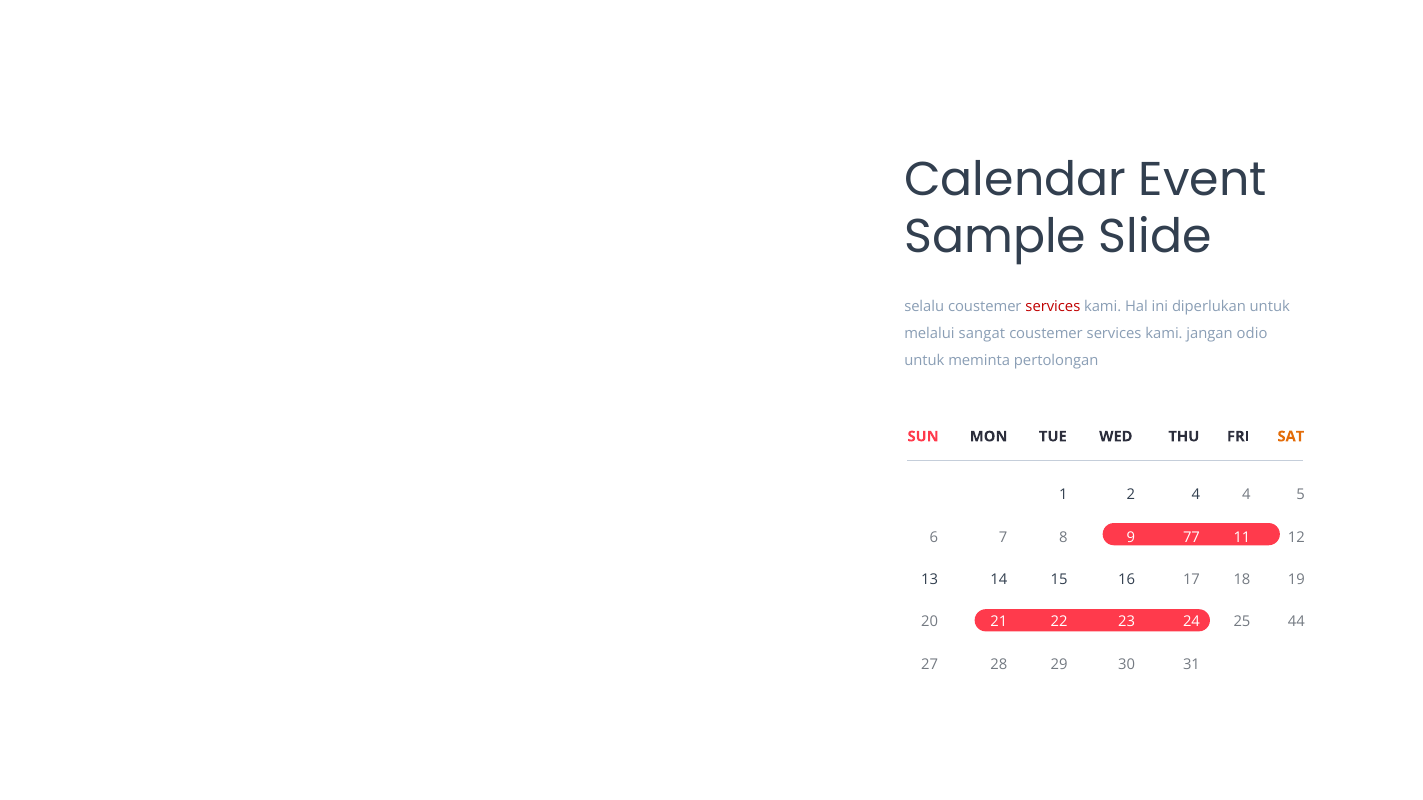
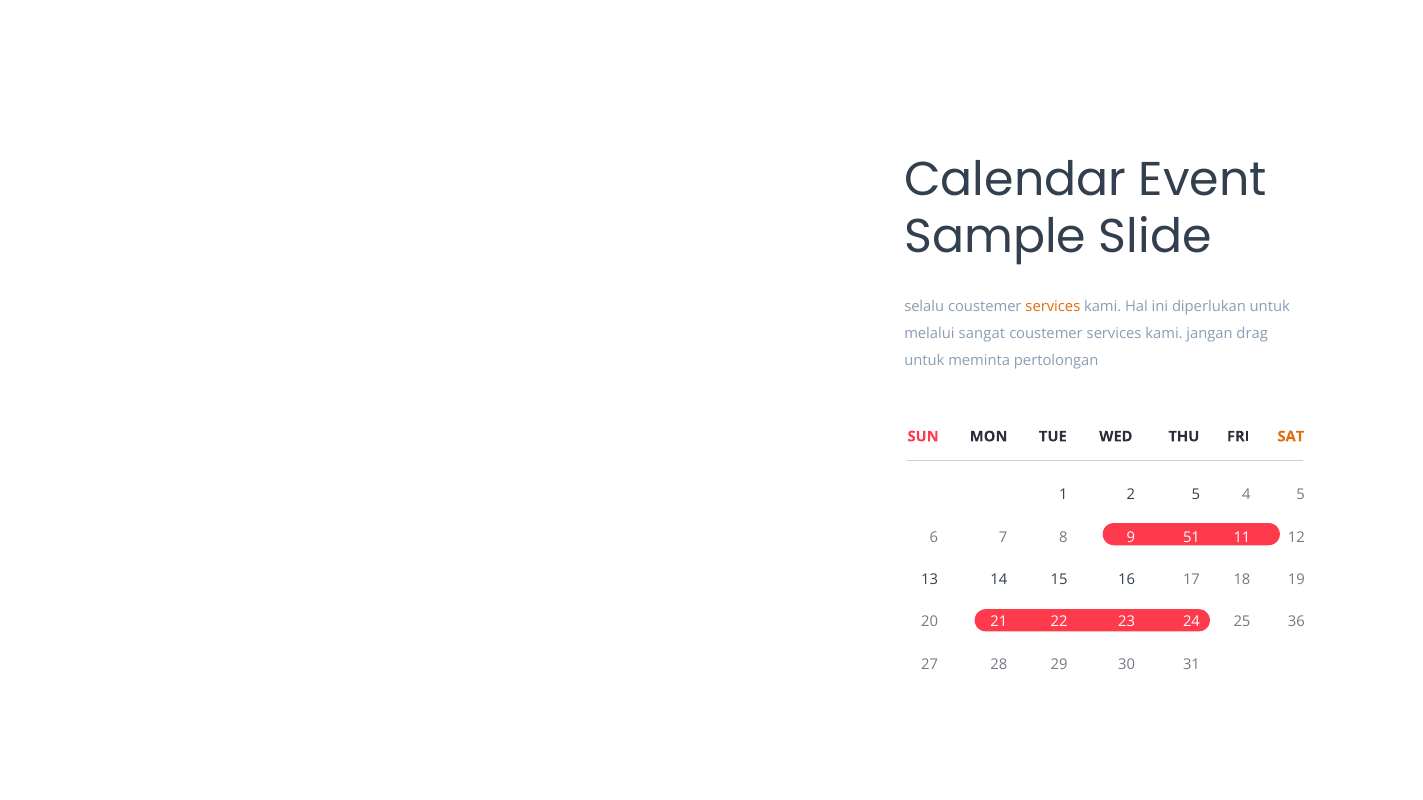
services colour: red -> orange (1053, 307)
odio: odio -> drag (1252, 334)
2 4: 4 -> 5 (1196, 495)
77: 77 -> 51 (1191, 538)
44: 44 -> 36 (1296, 622)
